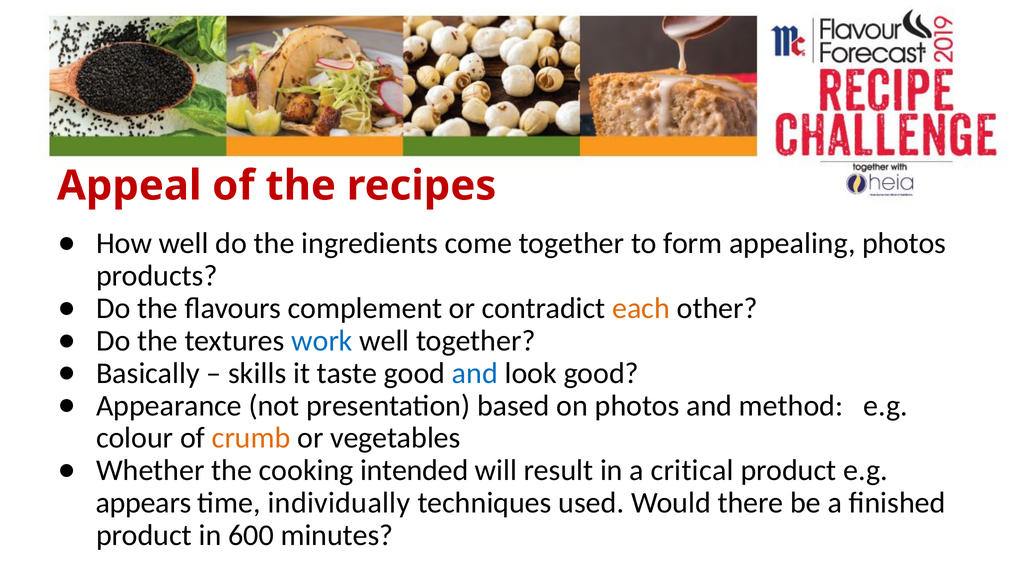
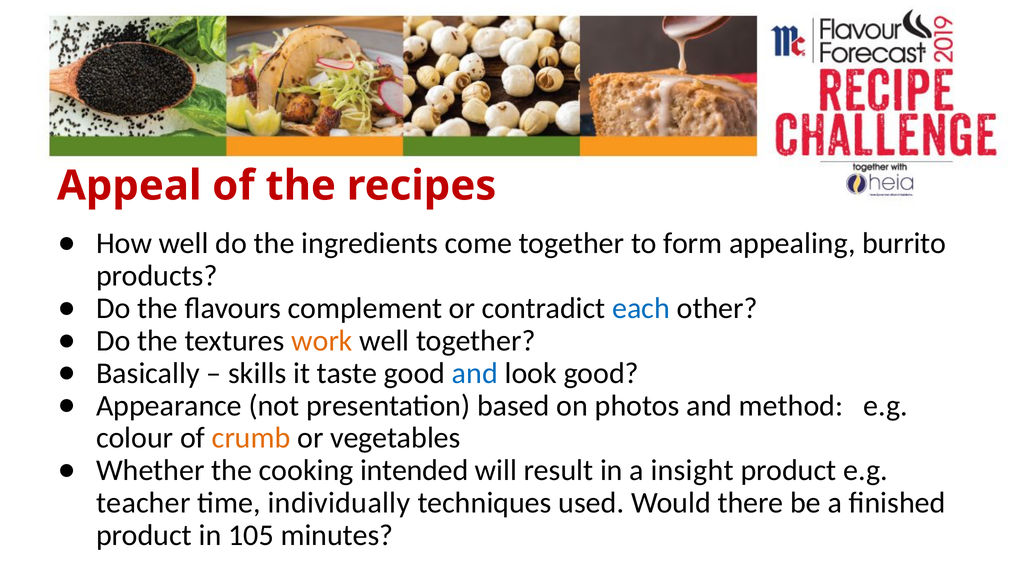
appealing photos: photos -> burrito (904, 243)
each colour: orange -> blue (641, 308)
work colour: blue -> orange (322, 341)
critical: critical -> insight (692, 470)
appears: appears -> teacher (143, 503)
600: 600 -> 105 (251, 535)
